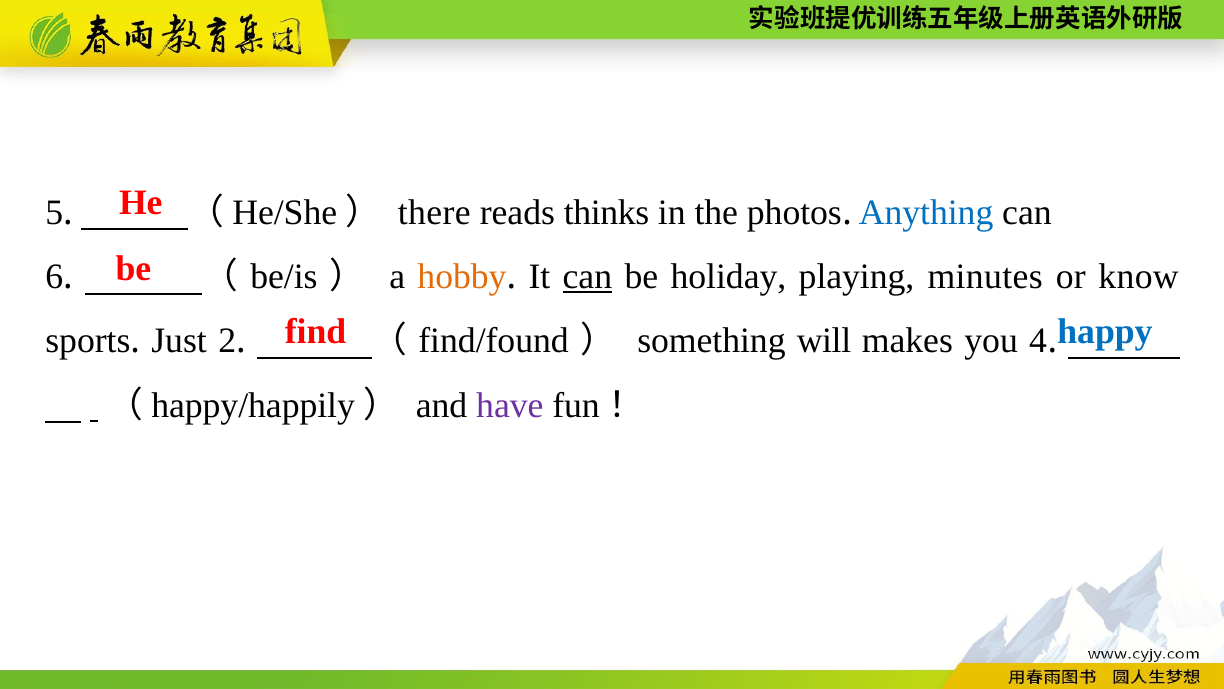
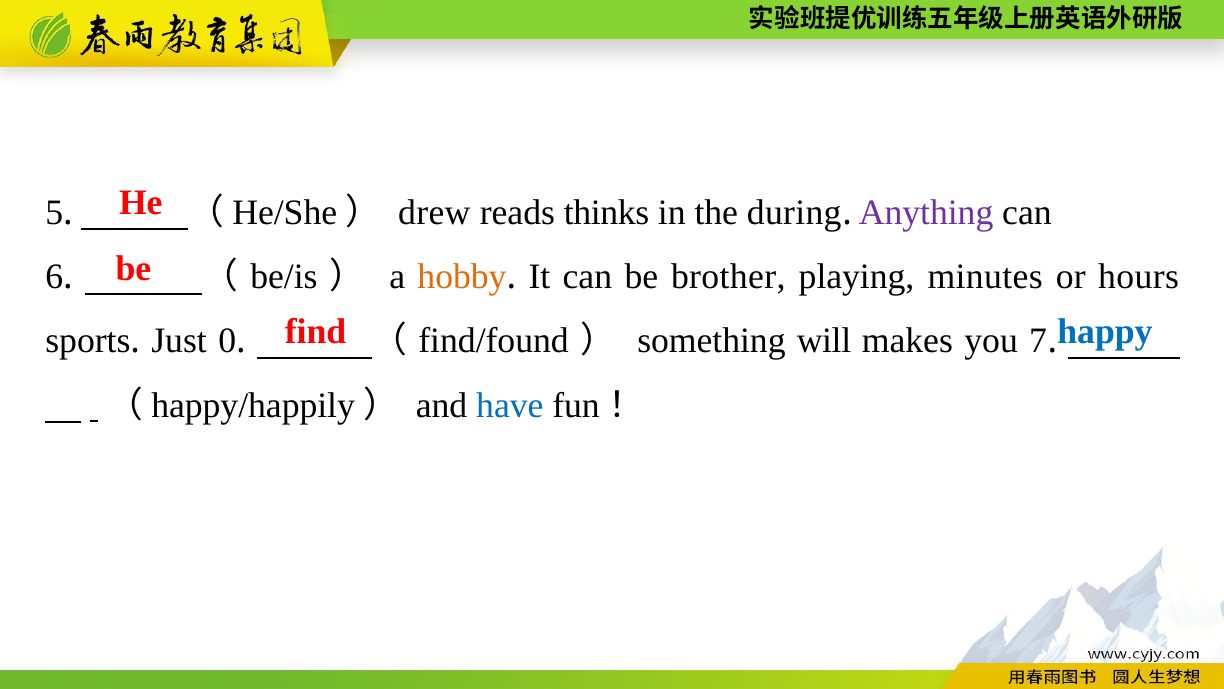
there: there -> drew (434, 212)
photos: photos -> during (794, 212)
Anything colour: blue -> purple (926, 212)
can underline: present -> none (587, 276)
holiday: holiday -> brother (728, 276)
know: know -> hours (1139, 276)
2: 2 -> 0 (227, 341)
4: 4 -> 7 (1038, 341)
have colour: purple -> blue (510, 405)
